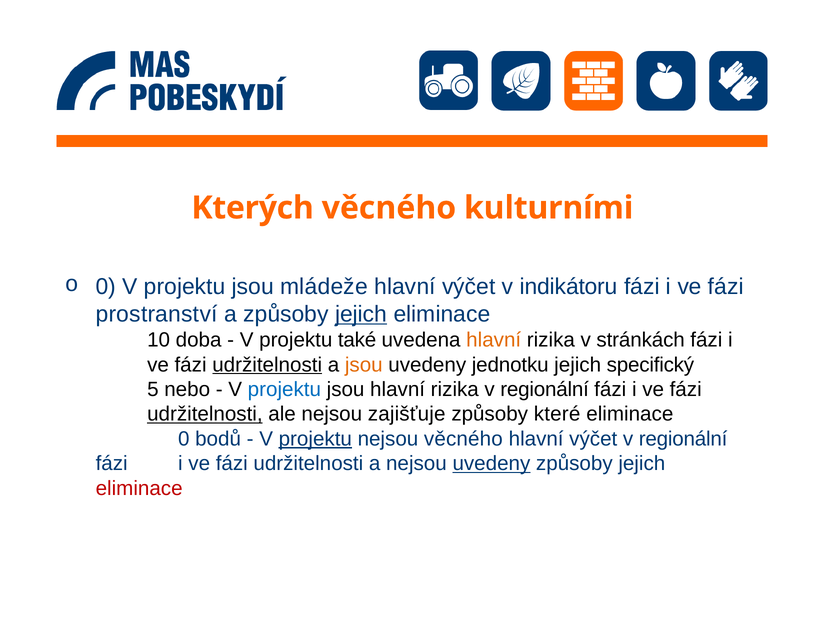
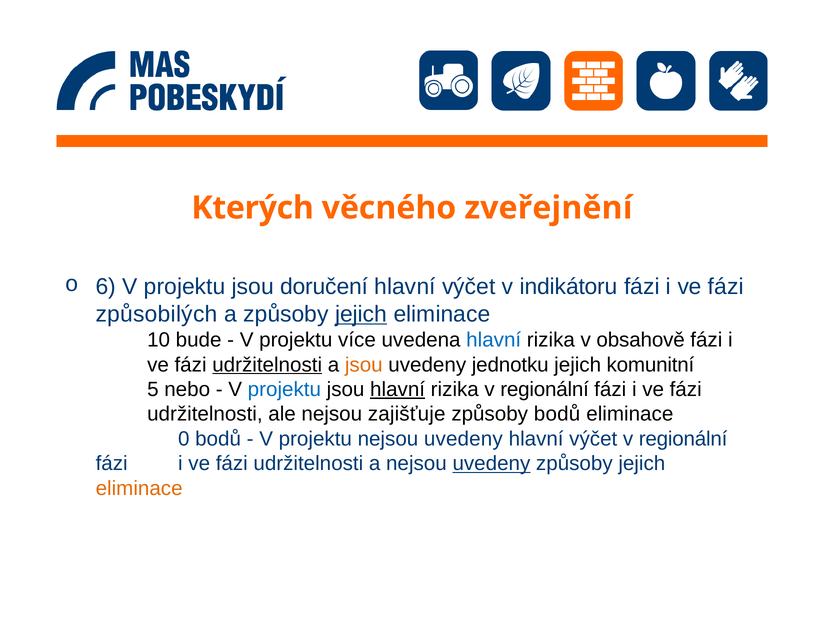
kulturními: kulturními -> zveřejnění (548, 208)
0: 0 -> 6 (106, 287)
mládeže: mládeže -> doručení (324, 287)
prostranství: prostranství -> způsobilých (157, 314)
doba: doba -> bude (199, 340)
také: také -> více (357, 340)
hlavní colour: orange -> blue (494, 340)
stránkách: stránkách -> obsahově (641, 340)
specifický: specifický -> komunitní (650, 365)
hlavní underline: none -> present (398, 389)
udržitelnosti underline: present -> none (205, 414)
způsoby které: které -> bodů (557, 414)
projektu underline: present -> none (315, 439)
věcného: věcného -> uvedeny (463, 439)
eliminace colour: red -> orange (139, 488)
